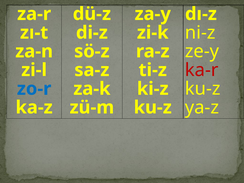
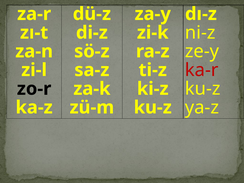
zo-r colour: blue -> black (34, 89)
